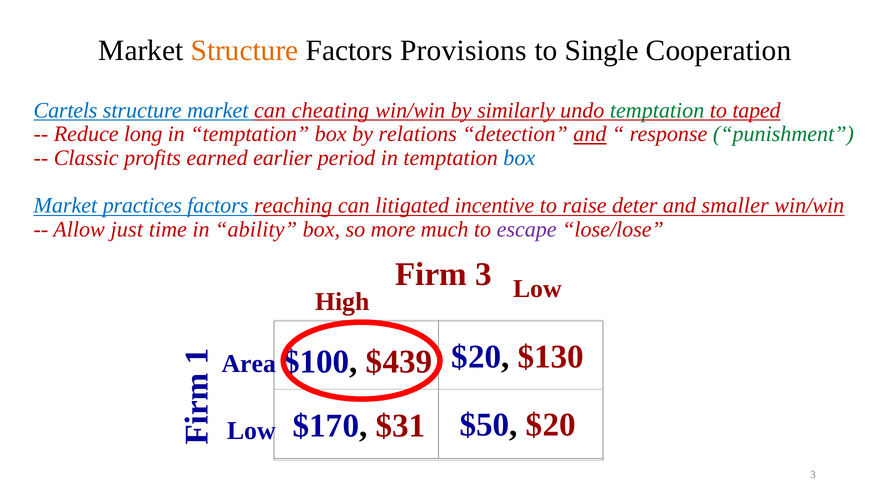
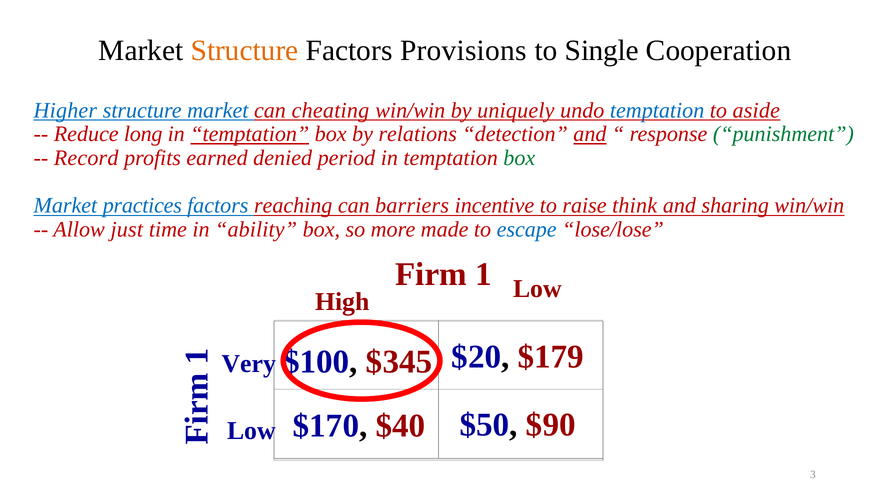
Cartels: Cartels -> Higher (65, 110)
similarly: similarly -> uniquely (516, 110)
temptation colour: green -> blue (657, 110)
taped: taped -> aside (756, 110)
temptation underline: none -> present (250, 134)
Classic: Classic -> Record (86, 158)
earlier: earlier -> denied (283, 158)
box colour: blue -> green (519, 158)
litigated: litigated -> barriers (412, 206)
deter: deter -> think (635, 206)
smaller: smaller -> sharing (735, 206)
much: much -> made (445, 229)
escape colour: purple -> blue (527, 229)
Firm 3: 3 -> 1 (483, 274)
$130: $130 -> $179 (551, 357)
$439: $439 -> $345 (399, 362)
Area: Area -> Very (249, 364)
$31: $31 -> $40 (400, 425)
$50 $20: $20 -> $90 (551, 424)
